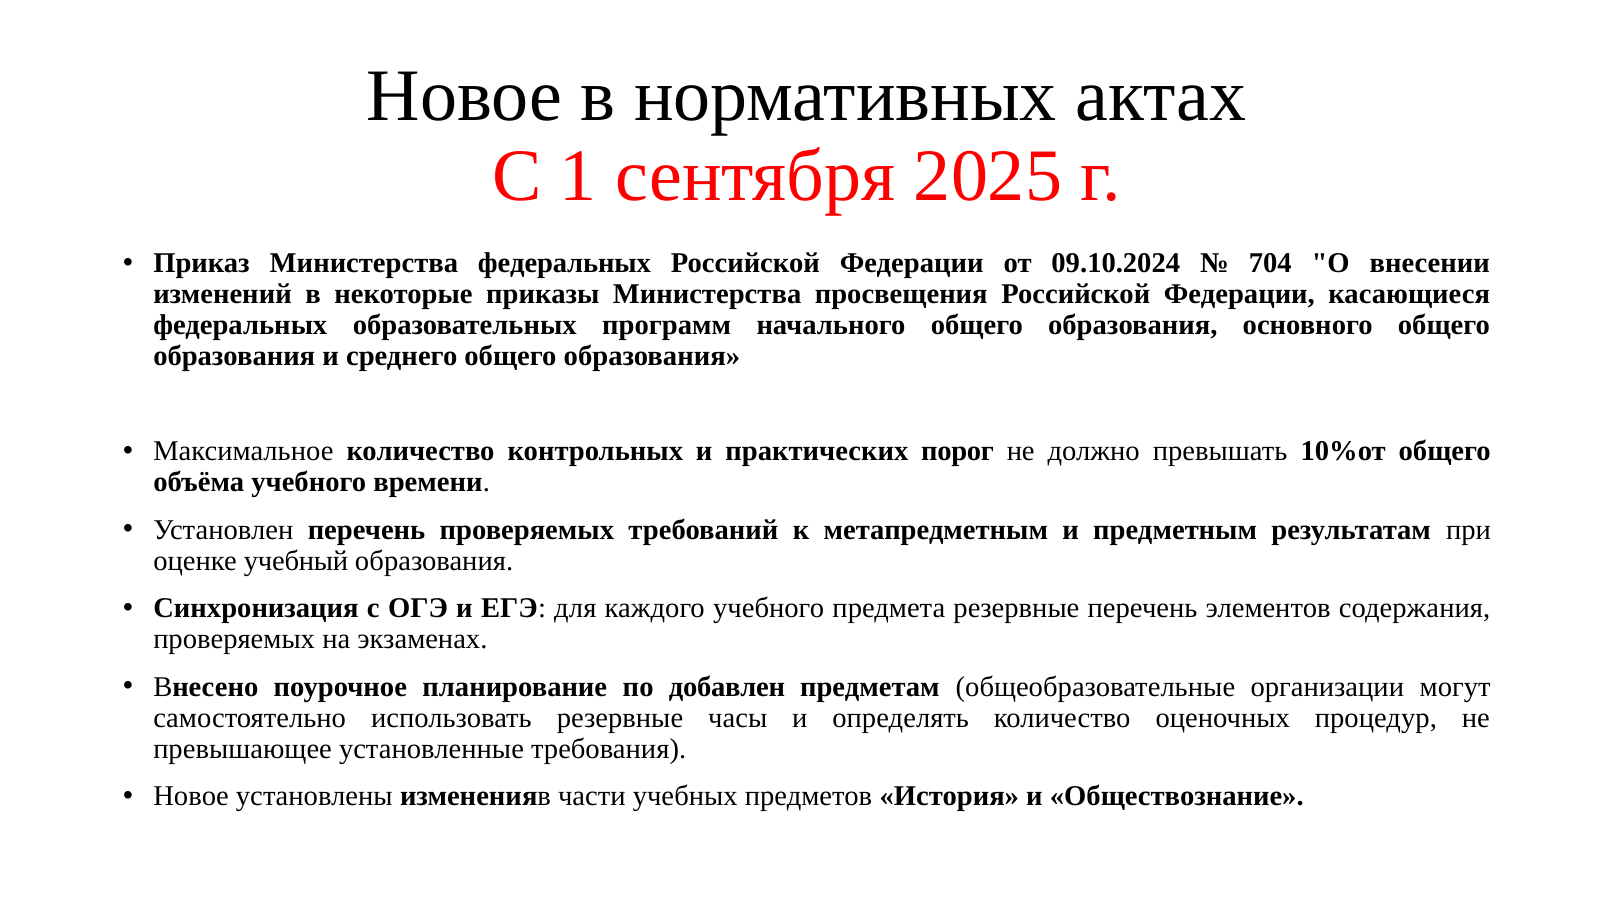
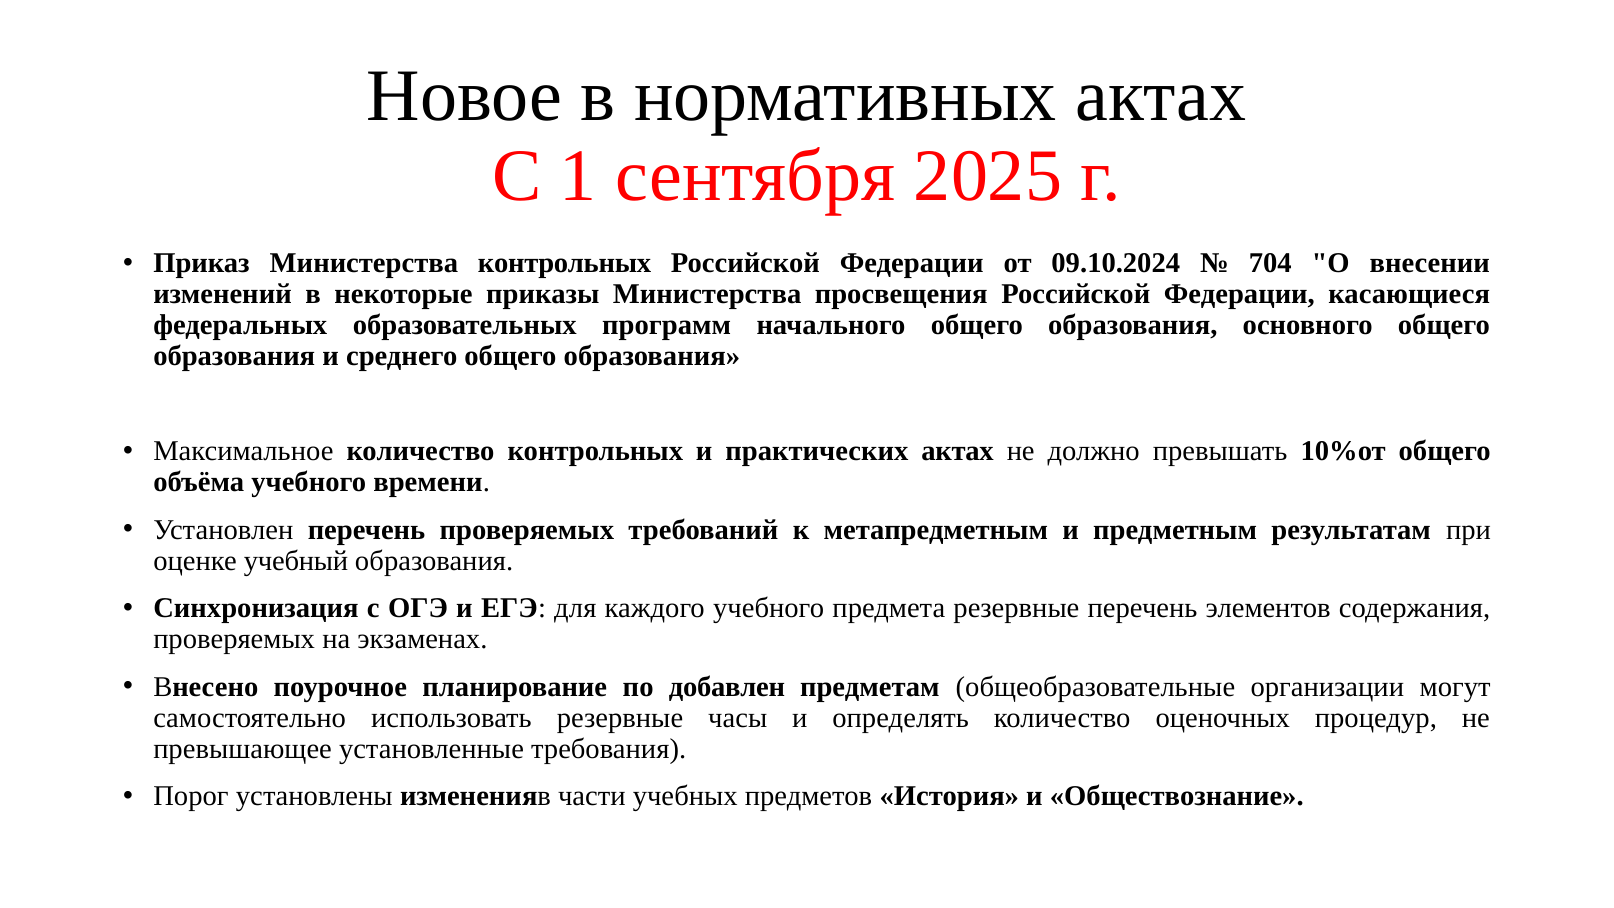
Министерства федеральных: федеральных -> контрольных (565, 263)
практических порог: порог -> актах (958, 451)
Новое: Новое -> Порог (191, 796)
